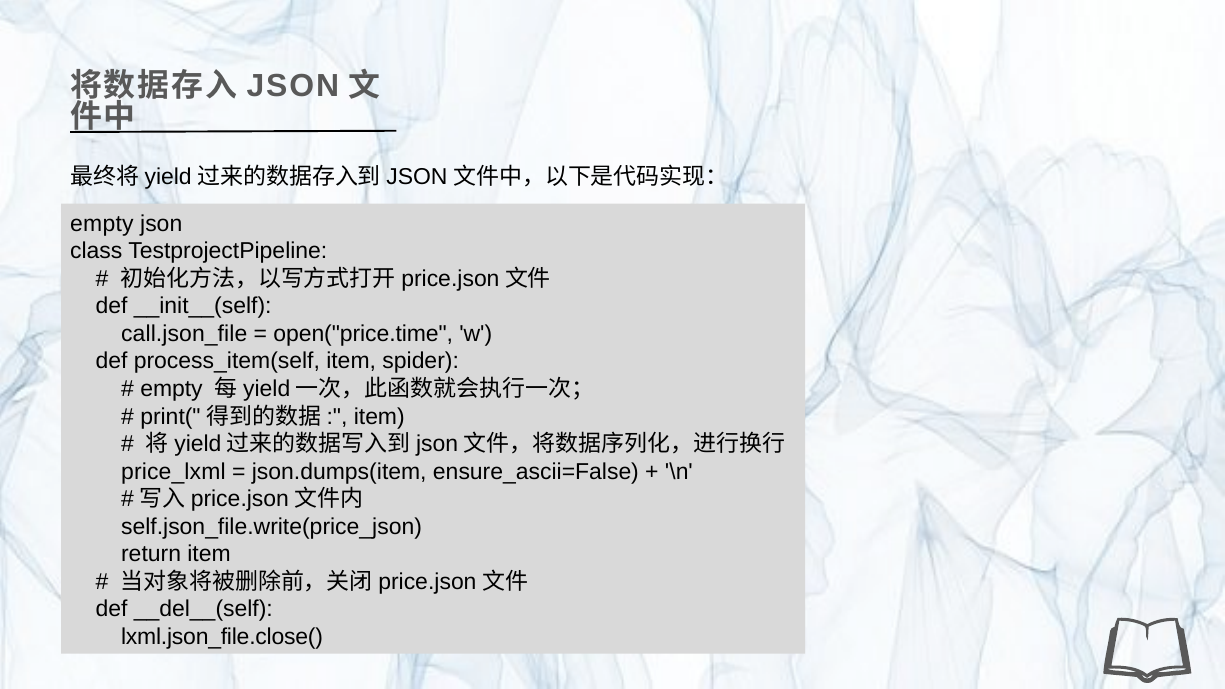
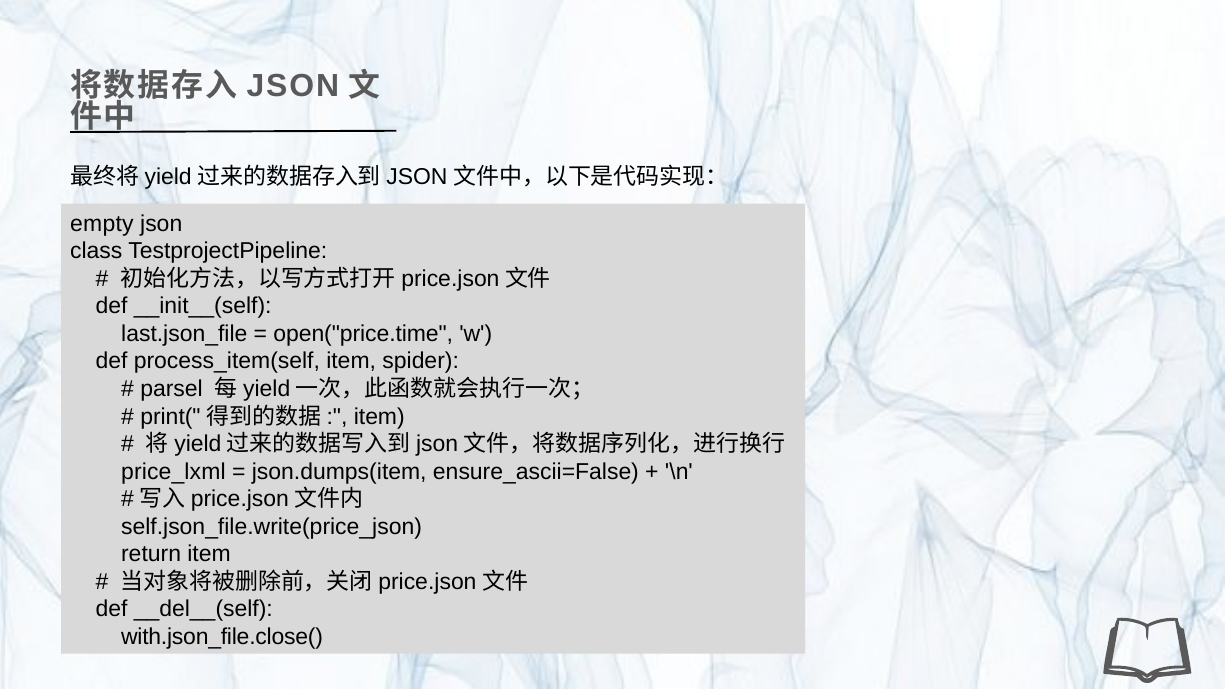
call.json_file: call.json_file -> last.json_file (184, 334)
empty: empty -> parsel (172, 389)
lxml.json_file.close(: lxml.json_file.close( -> with.json_file.close( (222, 637)
